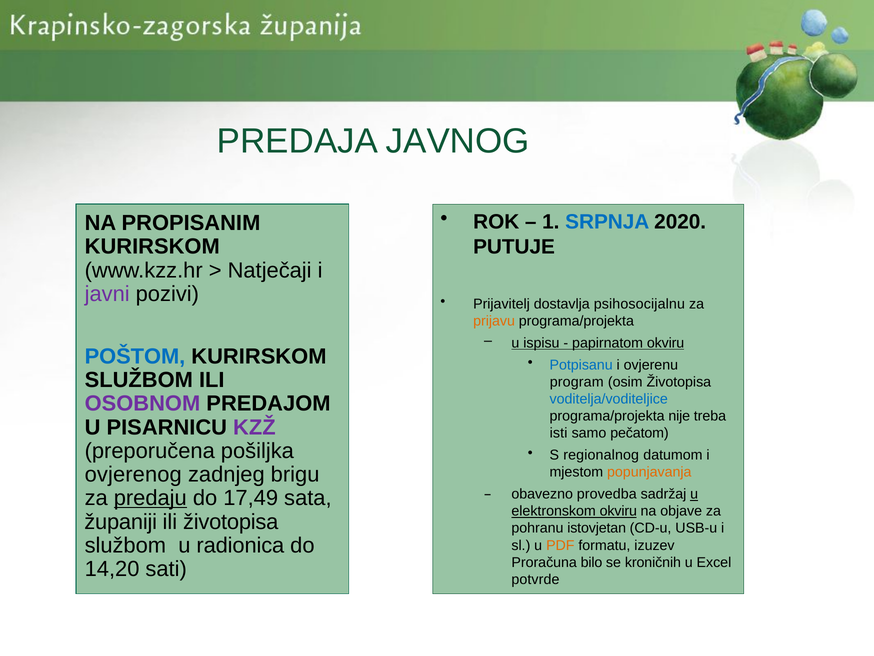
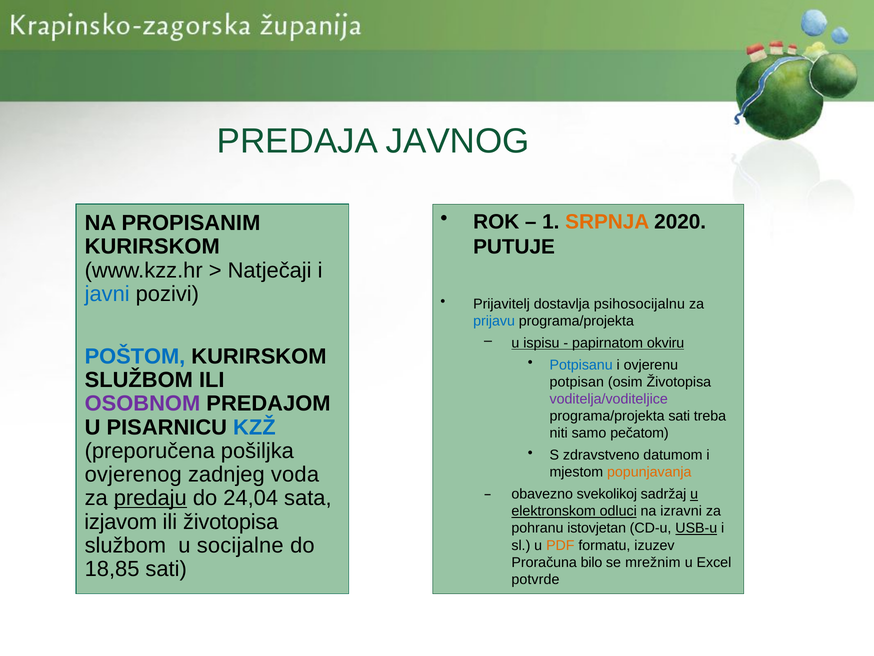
SRPNJA colour: blue -> orange (607, 222)
javni colour: purple -> blue (107, 294)
prijavu colour: orange -> blue (494, 321)
program: program -> potpisan (577, 382)
voditelja/voditeljice colour: blue -> purple (609, 399)
programa/projekta nije: nije -> sati (679, 416)
KZŽ colour: purple -> blue (254, 427)
isti: isti -> niti (559, 433)
regionalnog: regionalnog -> zdravstveno (601, 455)
brigu: brigu -> voda (295, 474)
17,49: 17,49 -> 24,04 (251, 498)
provedba: provedba -> svekolikoj (607, 494)
elektronskom okviru: okviru -> odluci (618, 511)
objave: objave -> izravni (681, 511)
županiji: županiji -> izjavom (121, 522)
USB-u underline: none -> present (696, 528)
radionica: radionica -> socijalne (240, 545)
kroničnih: kroničnih -> mrežnim (653, 562)
14,20: 14,20 -> 18,85 (112, 569)
